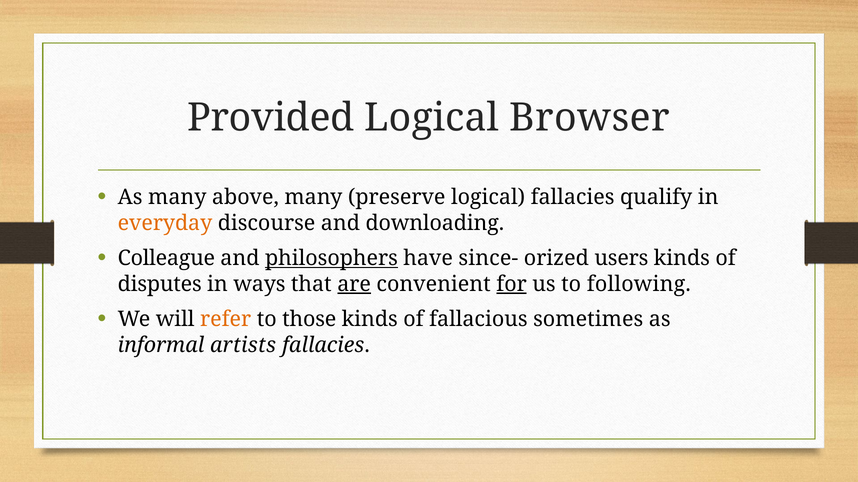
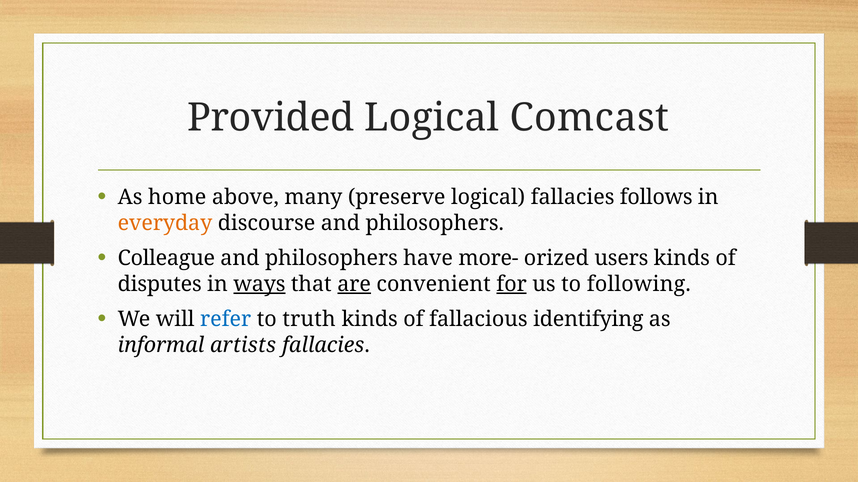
Browser: Browser -> Comcast (589, 118)
As many: many -> home (177, 198)
qualify: qualify -> follows (656, 198)
discourse and downloading: downloading -> philosophers (435, 223)
philosophers underline: present -> none (331, 259)
since-: since- -> more- (488, 259)
ways underline: none -> present (259, 284)
refer colour: orange -> blue (226, 320)
those: those -> truth (309, 320)
sometimes: sometimes -> identifying (588, 320)
